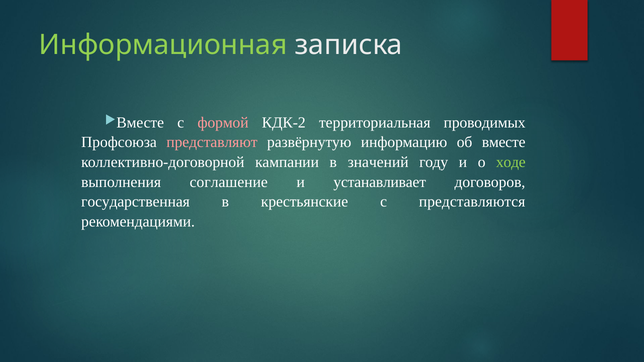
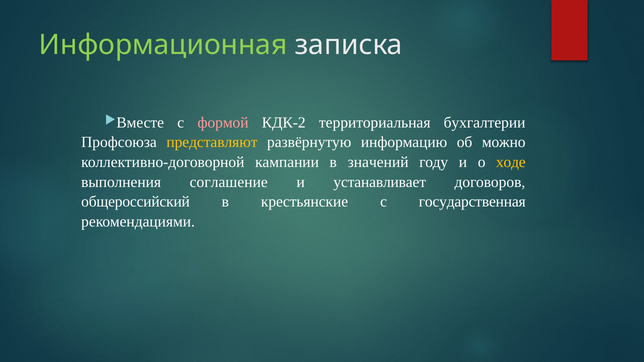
проводимых: проводимых -> бухгалтерии (485, 123)
представляют colour: pink -> yellow (212, 142)
вместе: вместе -> можно (504, 142)
ходе colour: light green -> yellow (511, 162)
государственная: государственная -> общероссийский (136, 202)
представляются: представляются -> государственная (472, 202)
